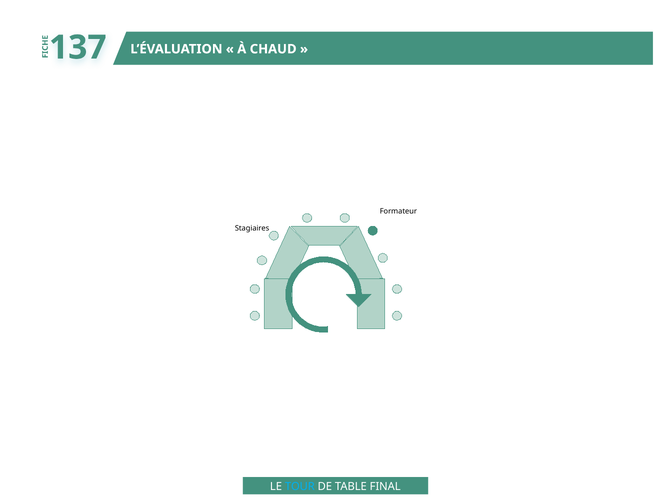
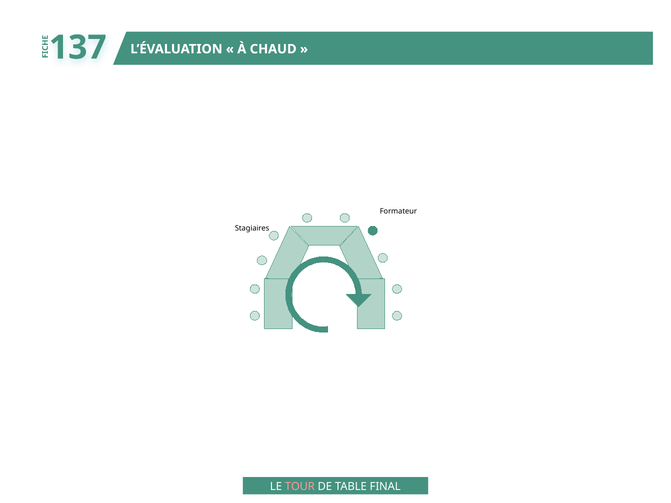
TOUR colour: light blue -> pink (300, 487)
